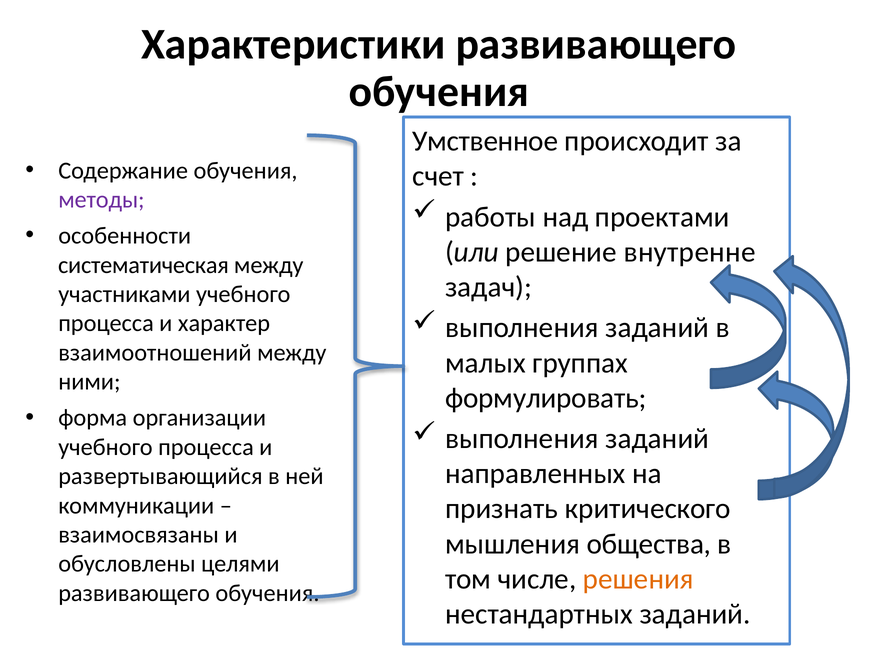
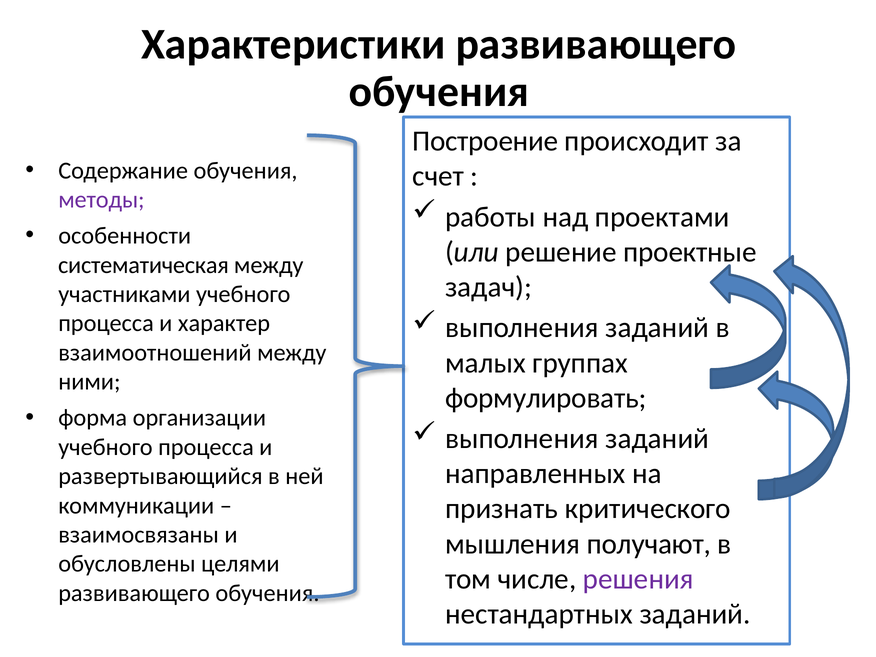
Умственное: Умственное -> Построение (485, 141)
внутренне: внутренне -> проектные (690, 252)
общества: общества -> получают (649, 544)
решения colour: orange -> purple (638, 579)
